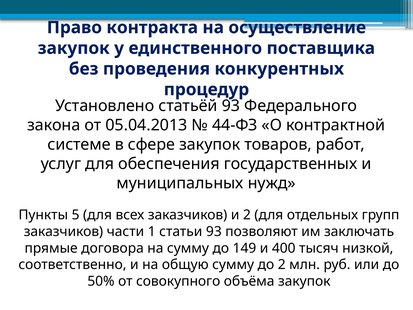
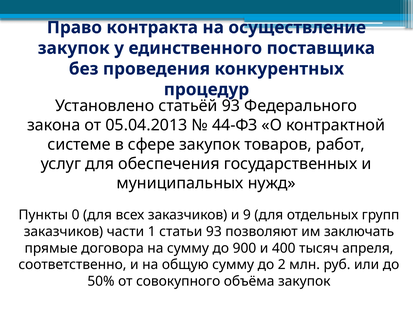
5: 5 -> 0 (76, 215)
и 2: 2 -> 9 (247, 215)
149: 149 -> 900 (244, 248)
низкой: низкой -> апреля (368, 248)
